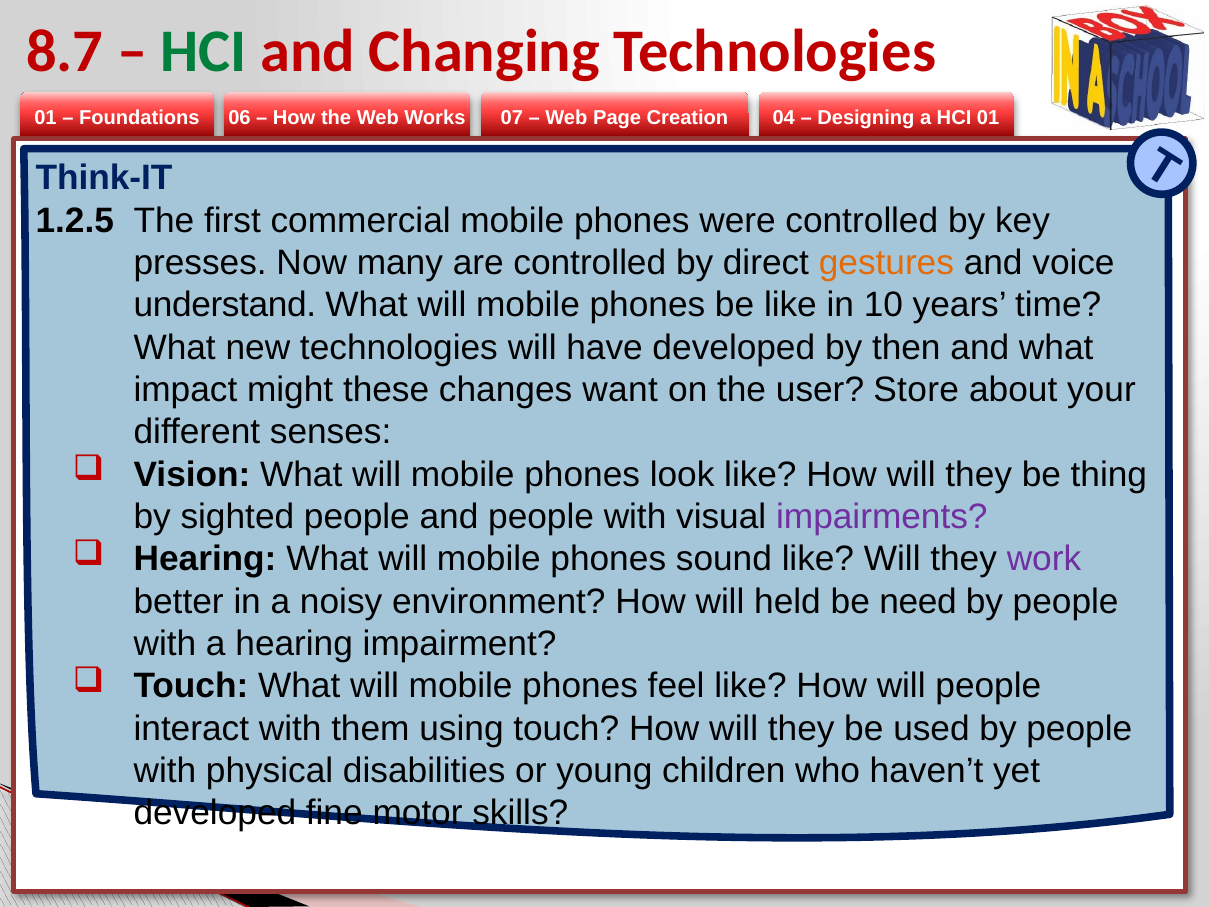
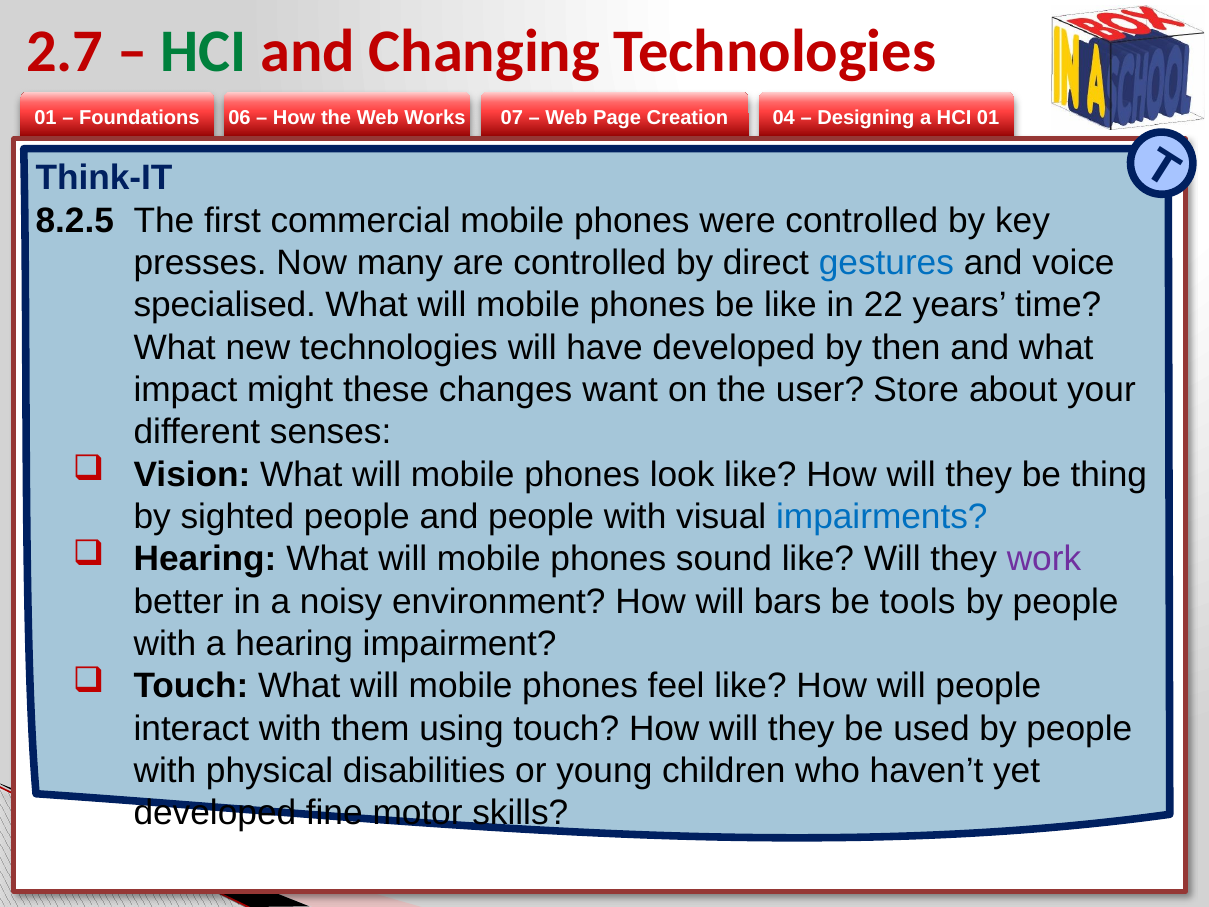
8.7: 8.7 -> 2.7 (65, 51)
1.2.5: 1.2.5 -> 8.2.5 (75, 221)
gestures colour: orange -> blue (886, 263)
understand: understand -> specialised (225, 305)
10: 10 -> 22 (883, 305)
impairments colour: purple -> blue (882, 517)
held: held -> bars (788, 601)
need: need -> tools (918, 601)
